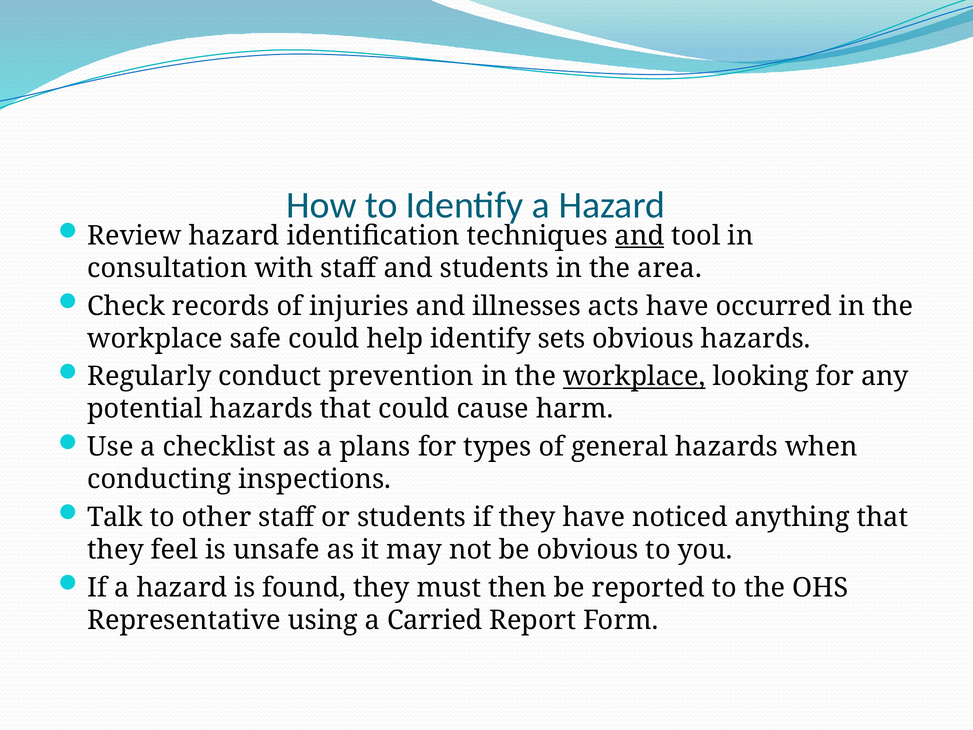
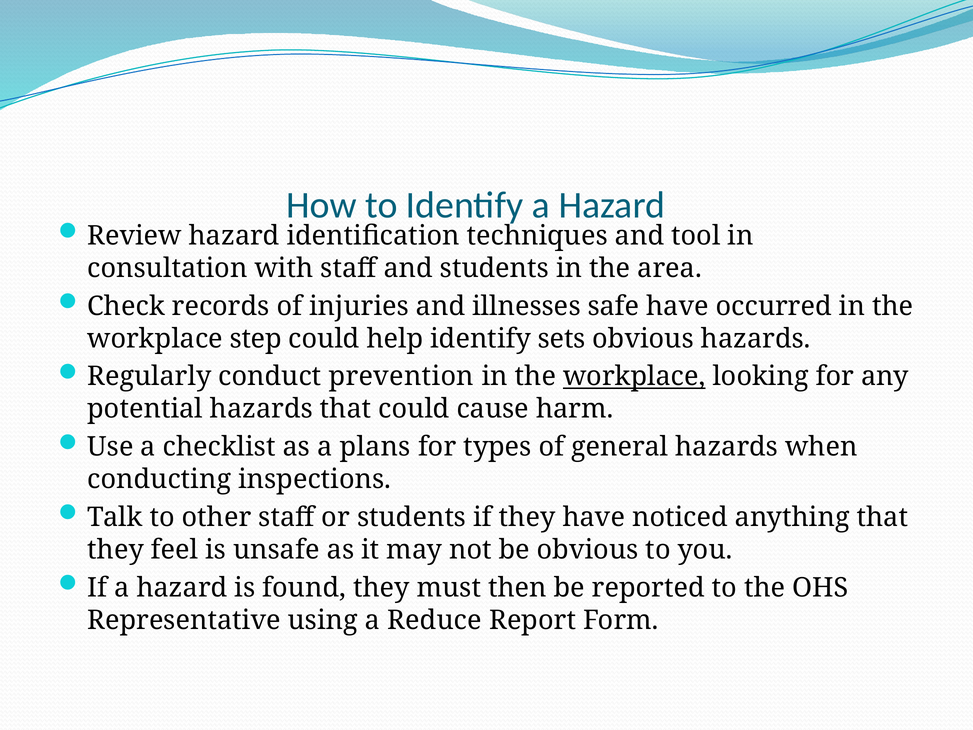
and underline: present -> none (640, 236)
acts: acts -> safe (613, 306)
safe: safe -> step (256, 339)
Carried: Carried -> Reduce (435, 620)
